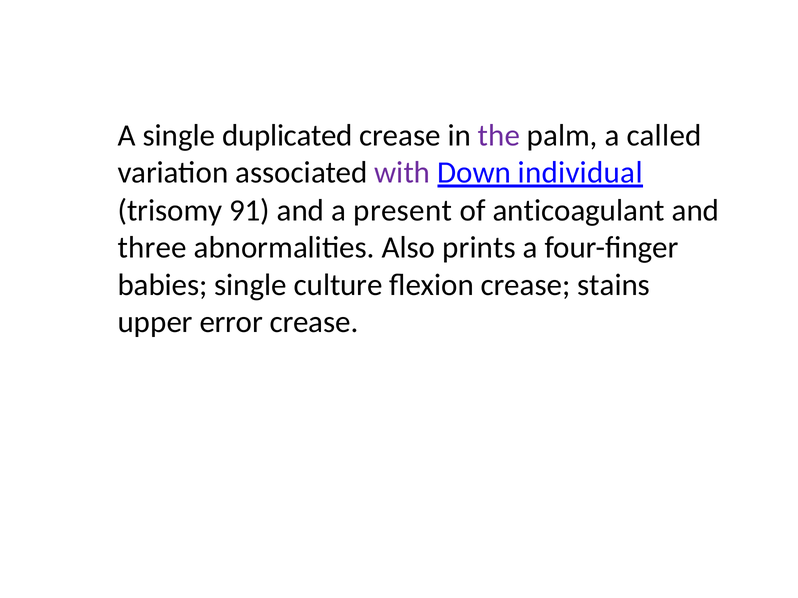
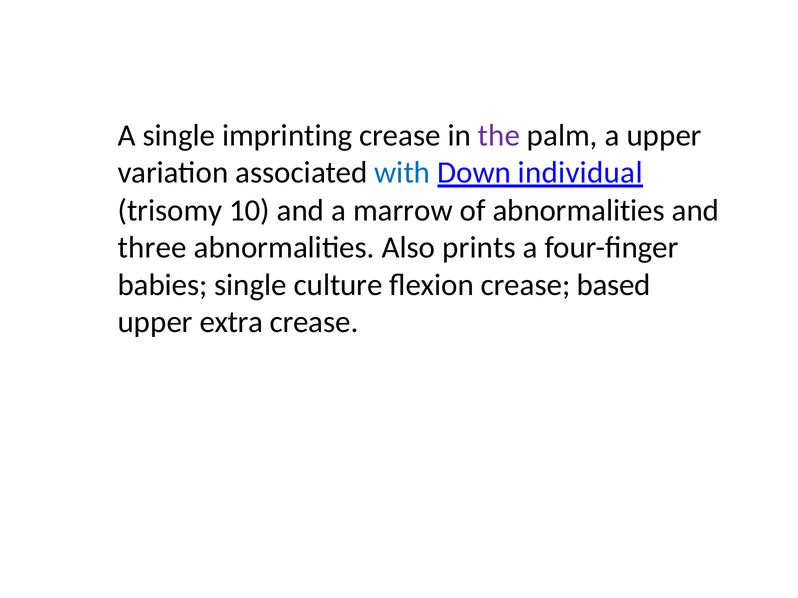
duplicated: duplicated -> imprinting (287, 135)
a called: called -> upper (664, 135)
with colour: purple -> blue (402, 173)
91: 91 -> 10 (249, 211)
present: present -> marrow (403, 211)
of anticoagulant: anticoagulant -> abnormalities (579, 211)
stains: stains -> based (614, 285)
error: error -> extra (231, 322)
